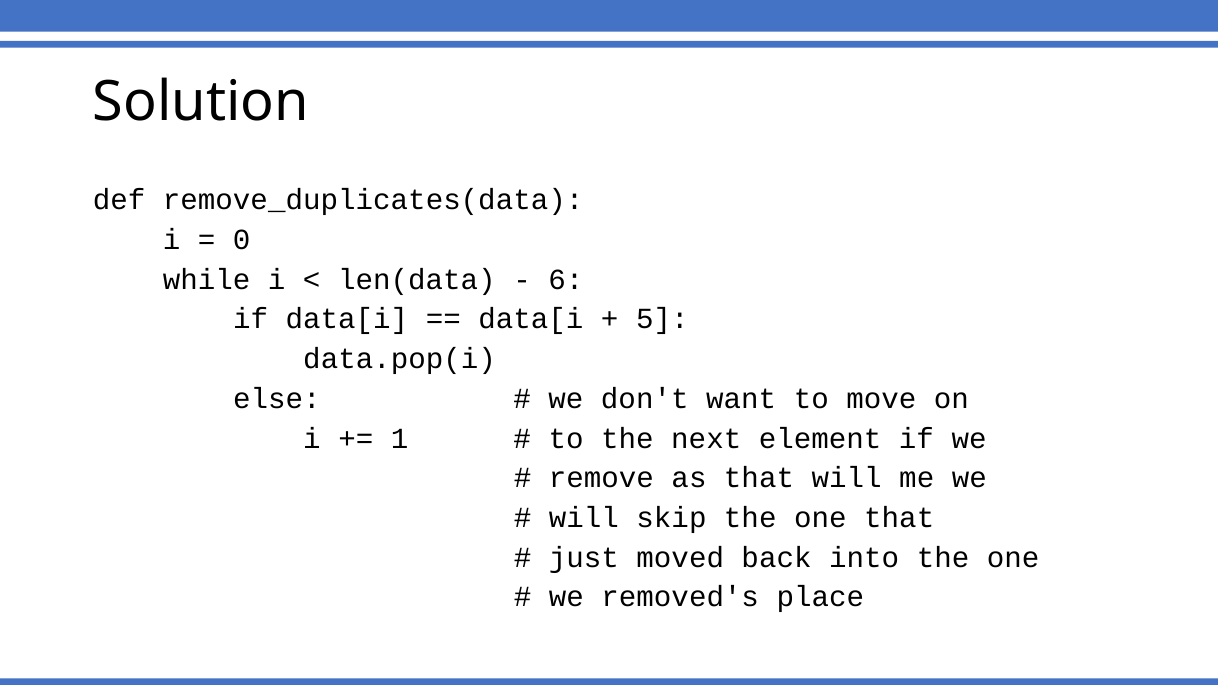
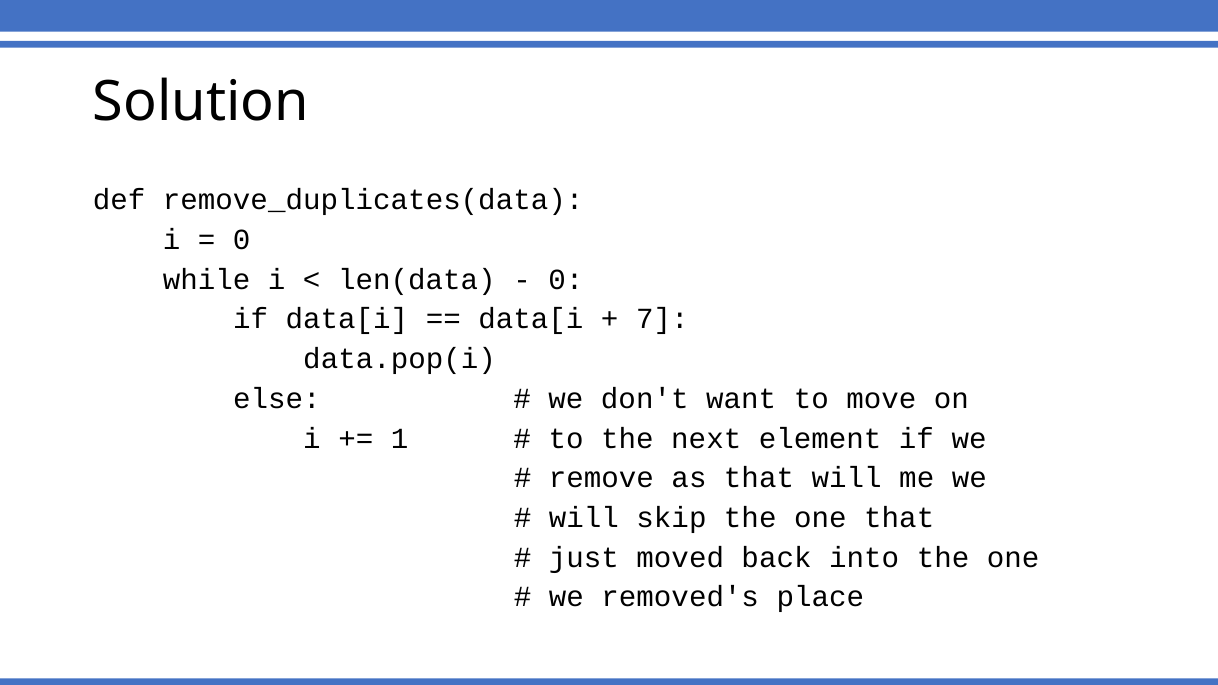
6: 6 -> 0 (566, 279)
5: 5 -> 7 (662, 319)
